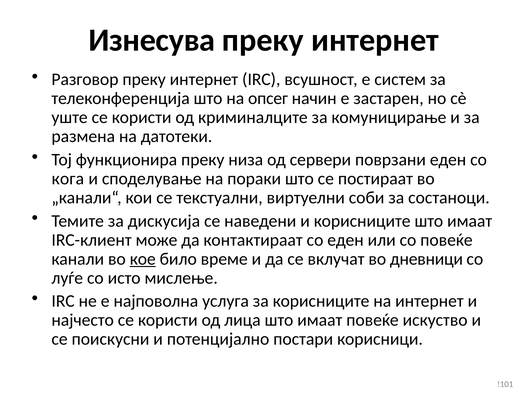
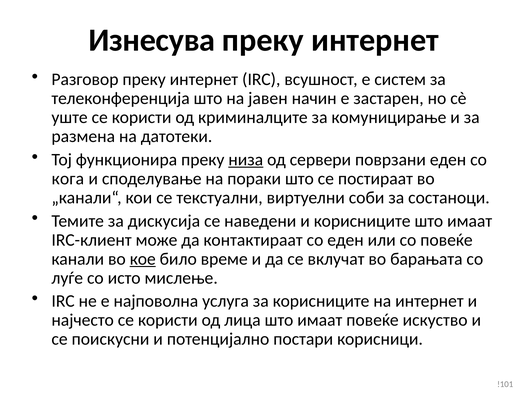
опсег: опсег -> јавен (268, 98)
низа underline: none -> present (246, 160)
дневници: дневници -> барањата (426, 259)
